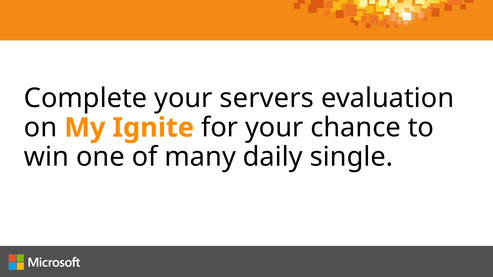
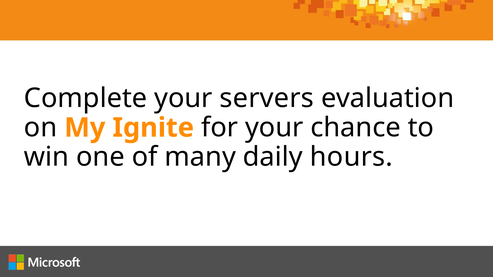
single: single -> hours (351, 157)
